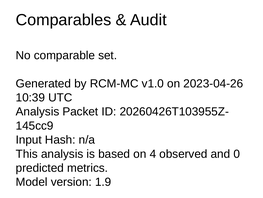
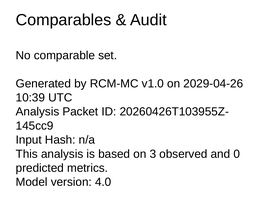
2023-04-26: 2023-04-26 -> 2029-04-26 (213, 83)
4: 4 -> 3 (153, 153)
1.9: 1.9 -> 4.0 (103, 181)
